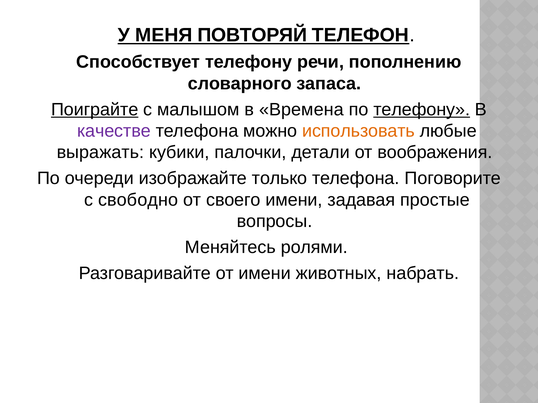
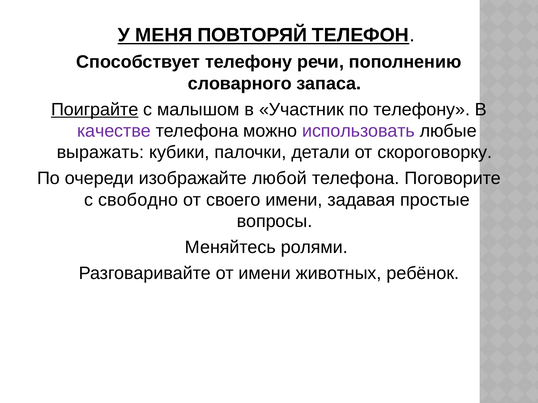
Времена: Времена -> Участник (301, 110)
телефону underline: present -> none (422, 110)
использовать colour: orange -> purple (358, 131)
воображения: воображения -> скороговорку (435, 153)
только: только -> любой (279, 179)
набрать: набрать -> ребёнок (423, 274)
